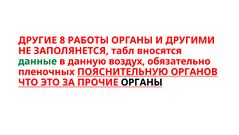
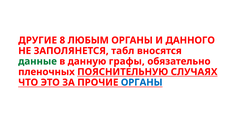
РАБОТЫ: РАБОТЫ -> ЛЮБЫМ (88, 40)
ДРУГИМИ: ДРУГИМИ -> ДАННОГО (190, 40)
воздух: воздух -> графы (127, 61)
ОРГАНОВ: ОРГАНОВ -> СЛУЧАЯХ (194, 72)
ОРГАНЫ colour: black -> blue (142, 82)
